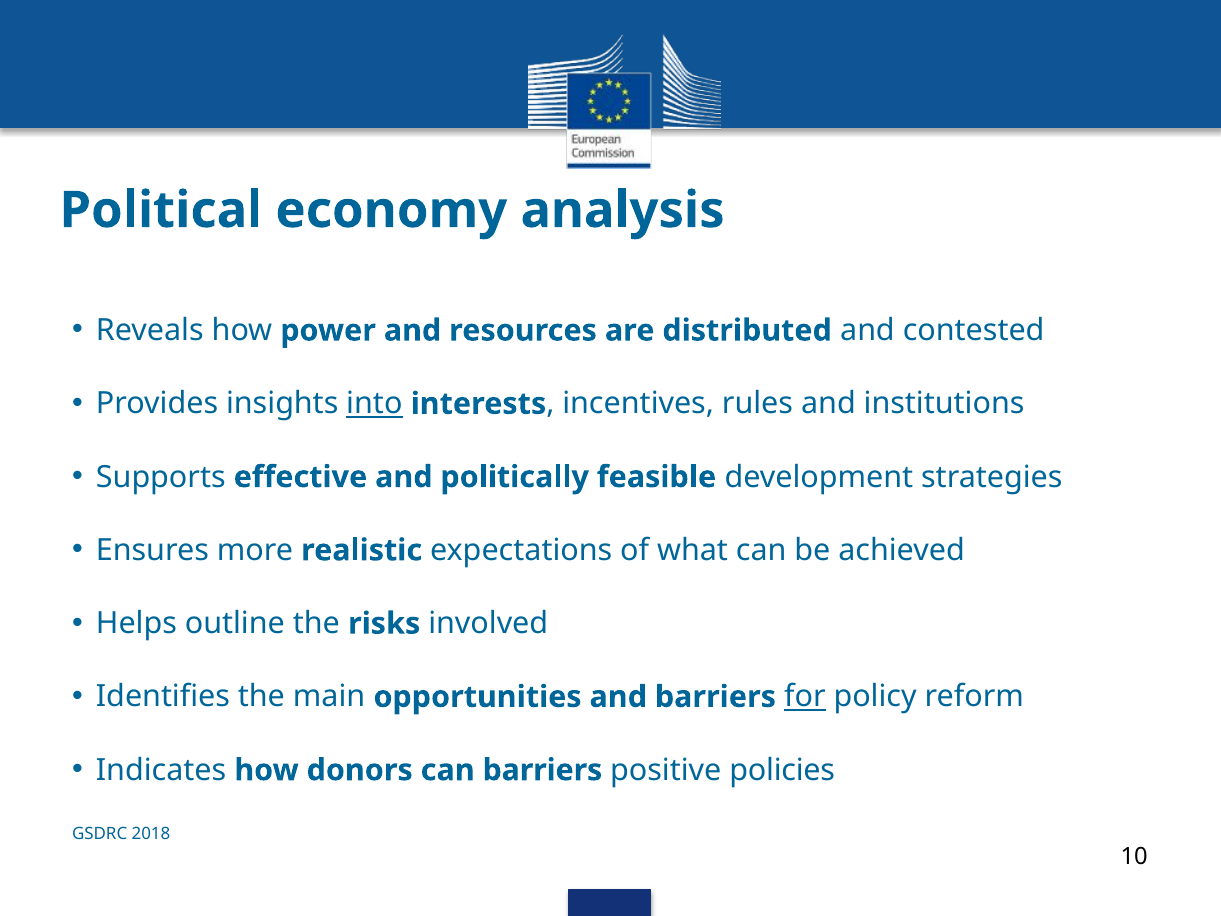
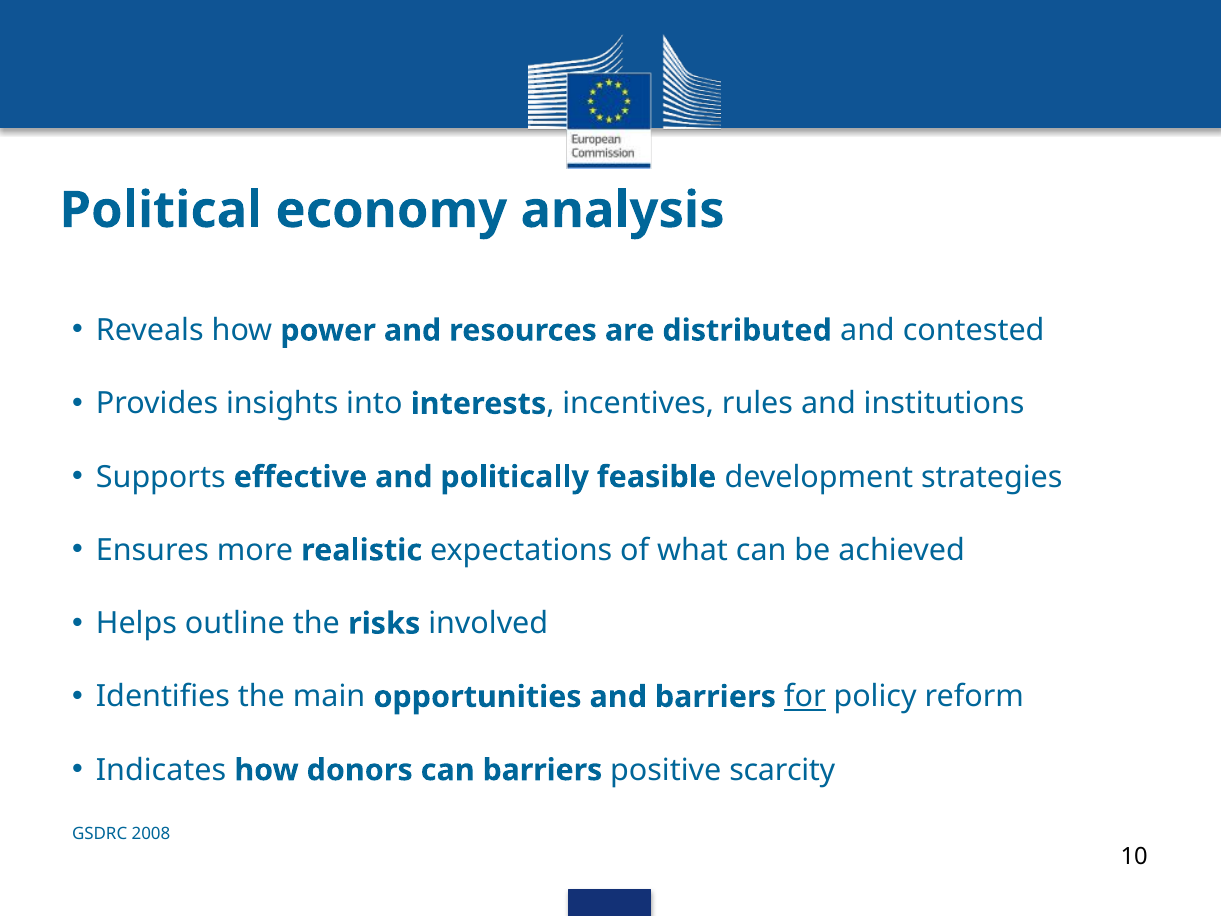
into underline: present -> none (374, 404)
policies: policies -> scarcity (782, 770)
2018: 2018 -> 2008 (151, 834)
